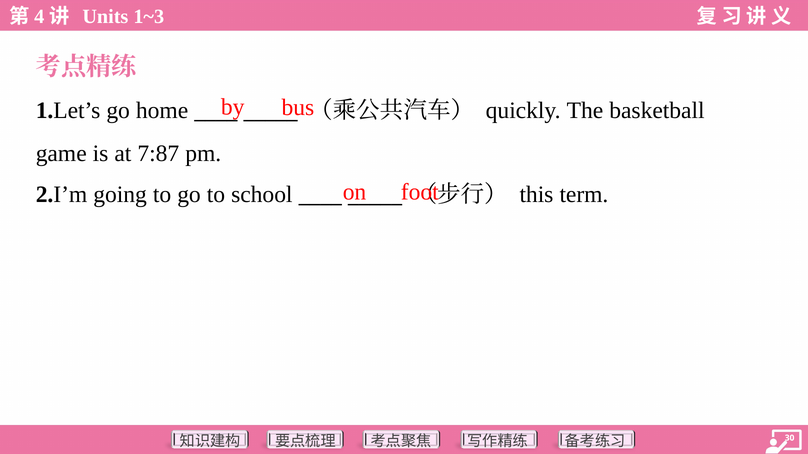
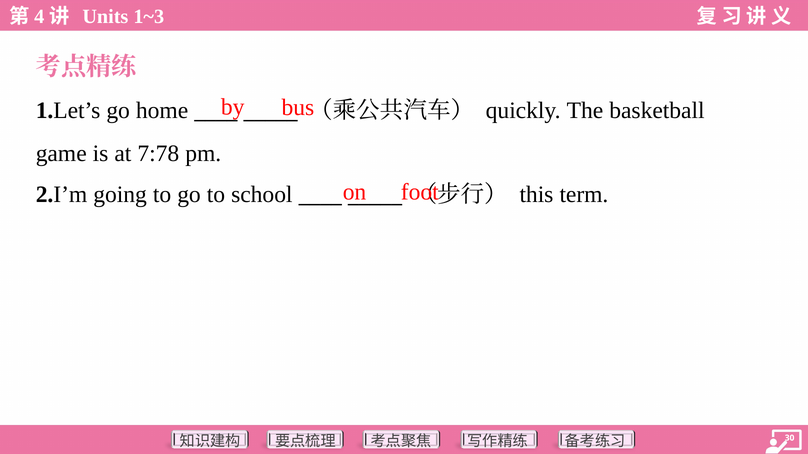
7:87: 7:87 -> 7:78 (158, 154)
